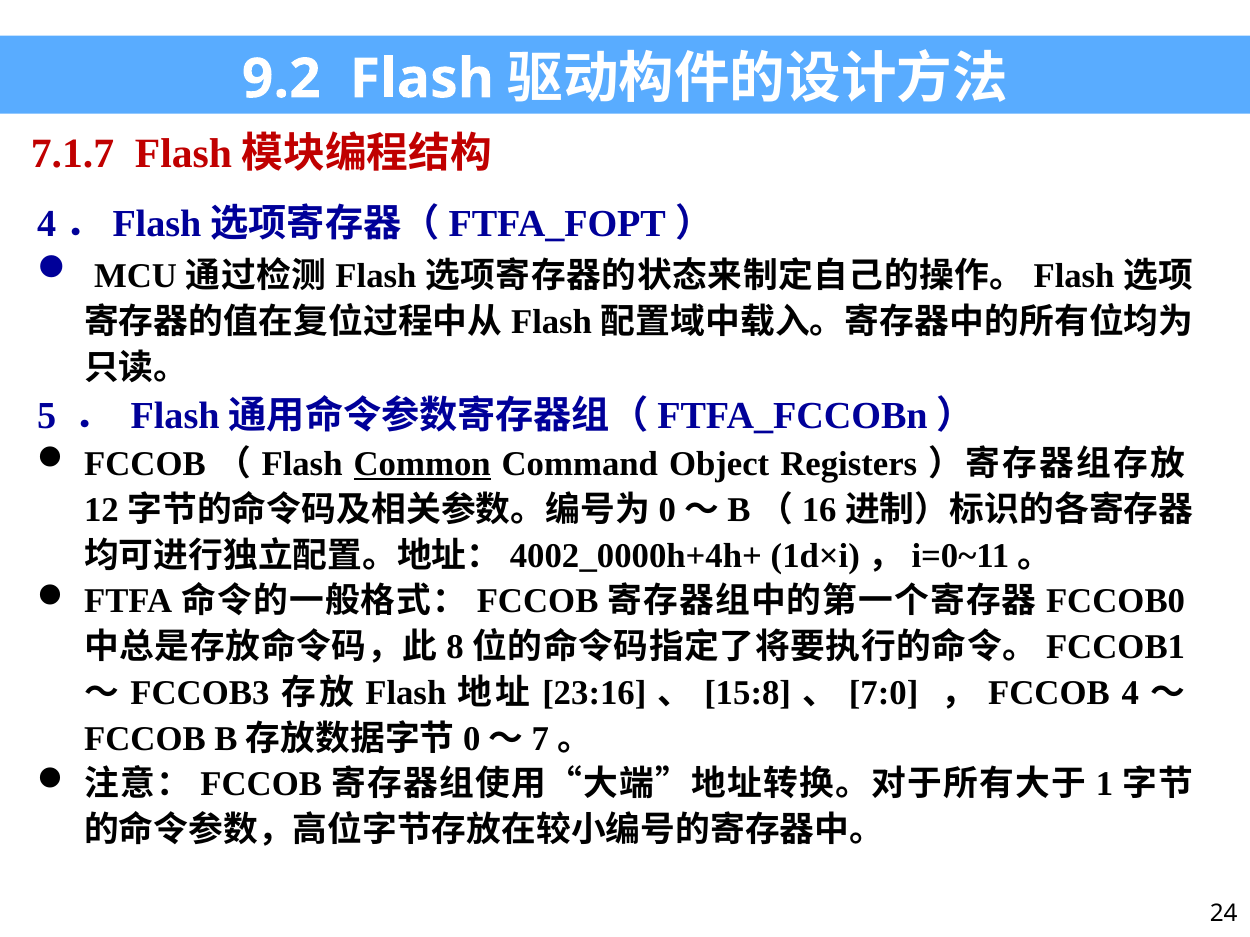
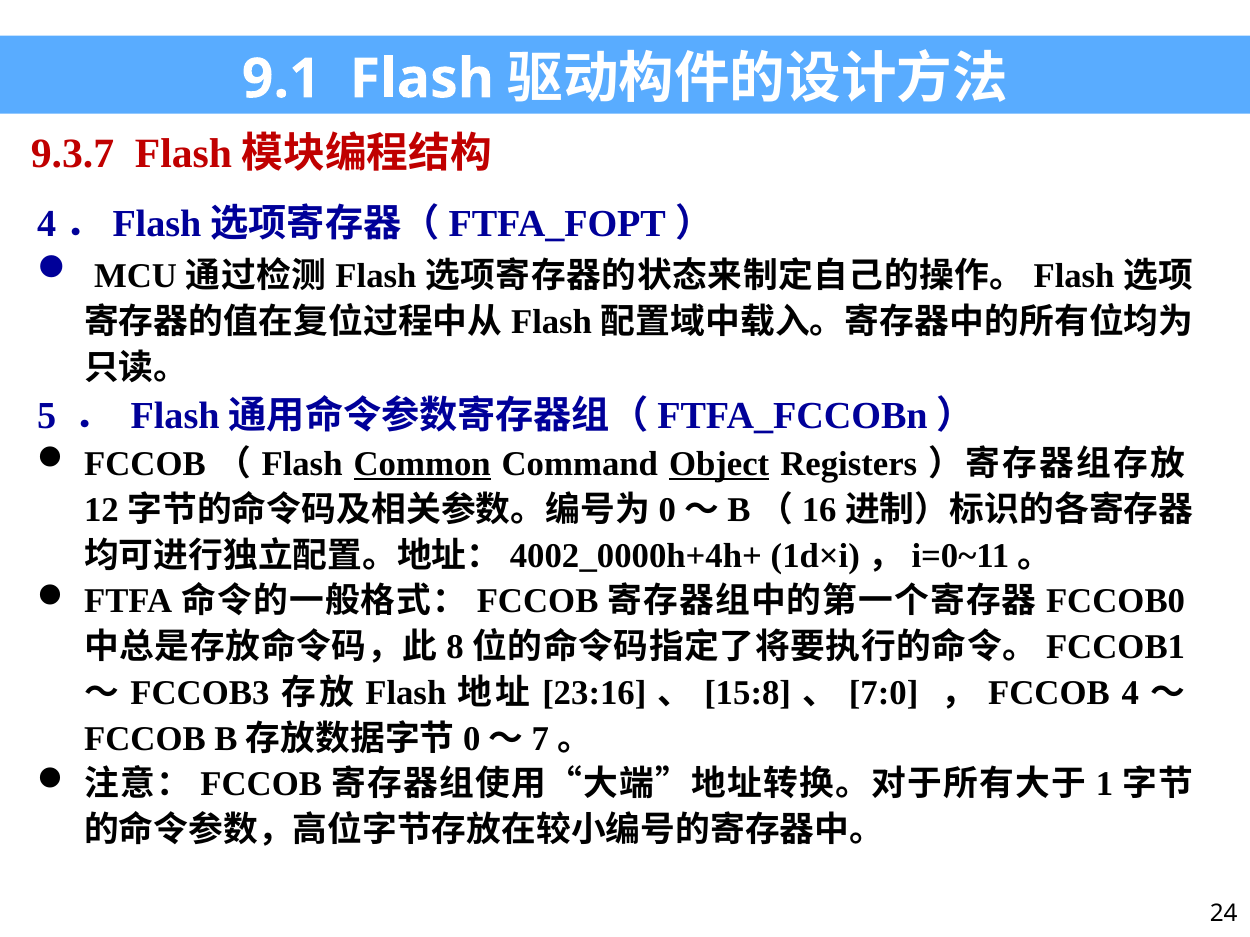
9.2: 9.2 -> 9.1 (281, 79)
7.1.7: 7.1.7 -> 9.3.7 (72, 154)
Object underline: none -> present (719, 464)
